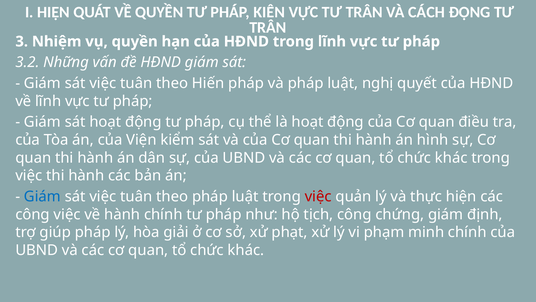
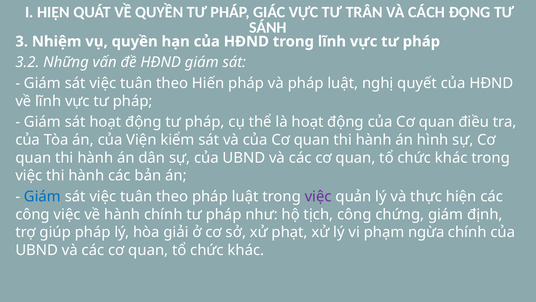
KIÊN: KIÊN -> GIÁC (269, 12)
TRÂN: TRÂN -> SÁNH (268, 27)
việc colour: red -> purple (318, 196)
minh: minh -> ngừa (426, 232)
